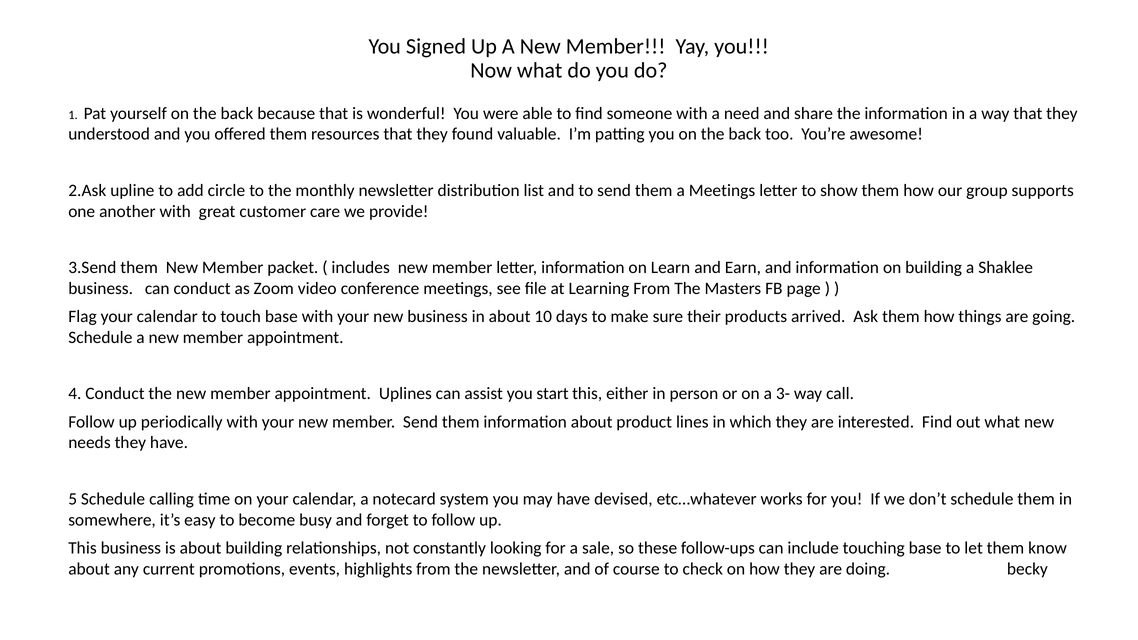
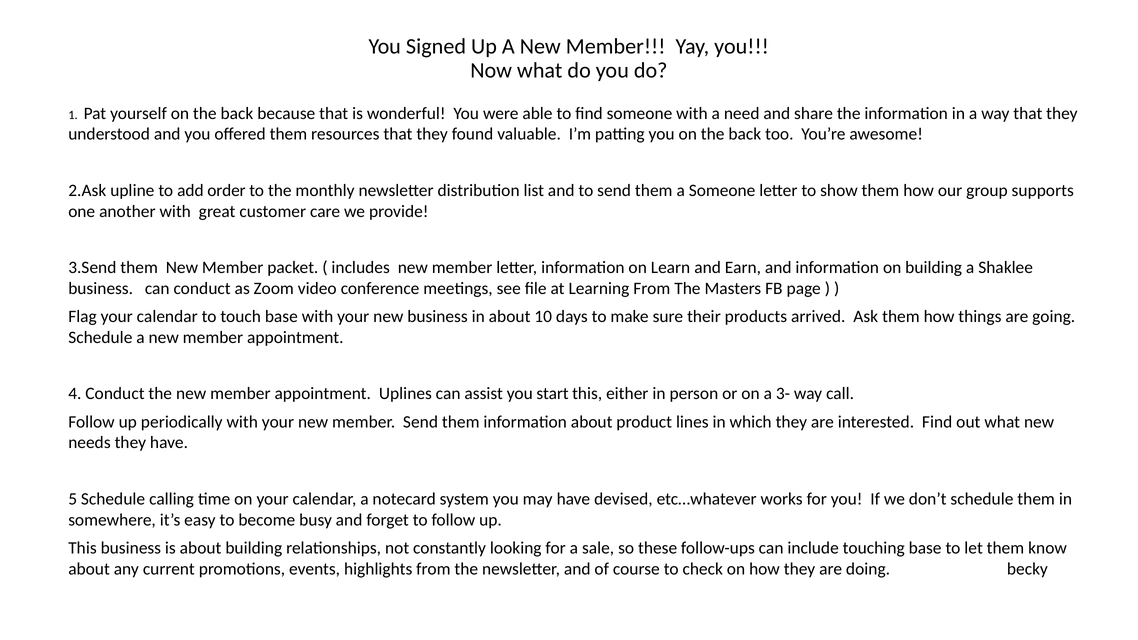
circle: circle -> order (226, 190)
a Meetings: Meetings -> Someone (722, 190)
